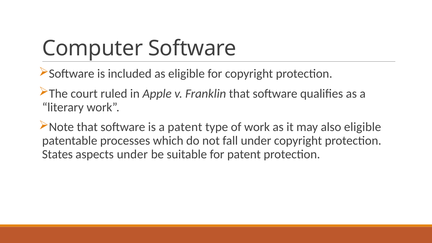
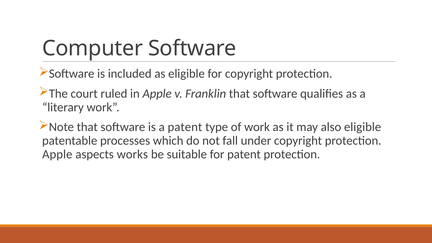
States: States -> Apple (57, 154)
aspects under: under -> works (132, 154)
